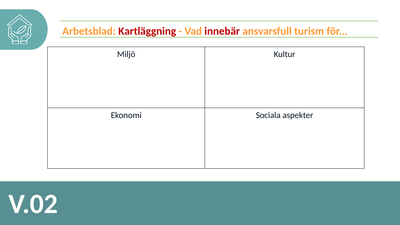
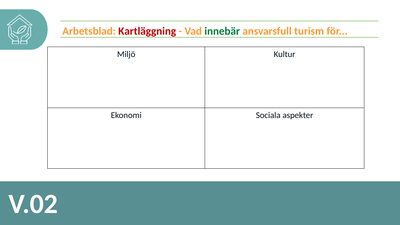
innebär colour: red -> green (222, 31)
